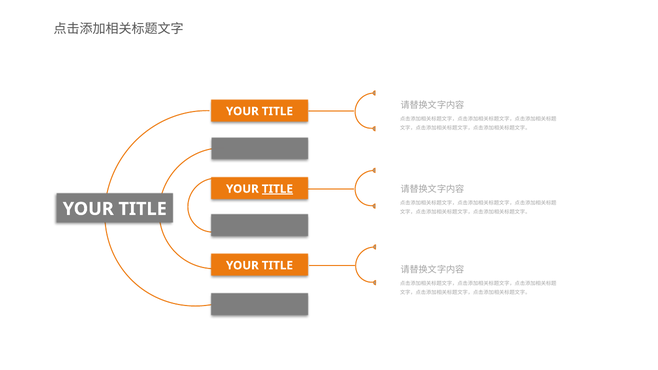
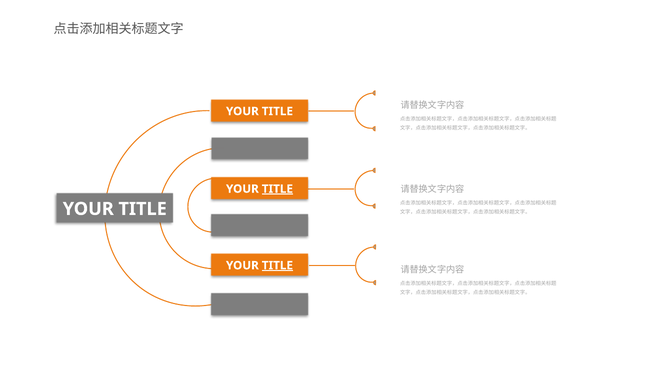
TITLE underline: none -> present (277, 266)
